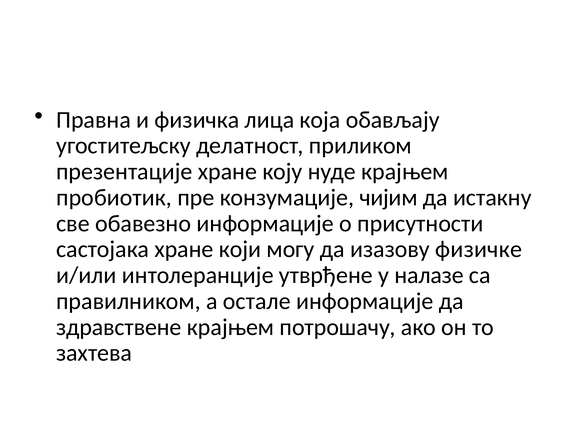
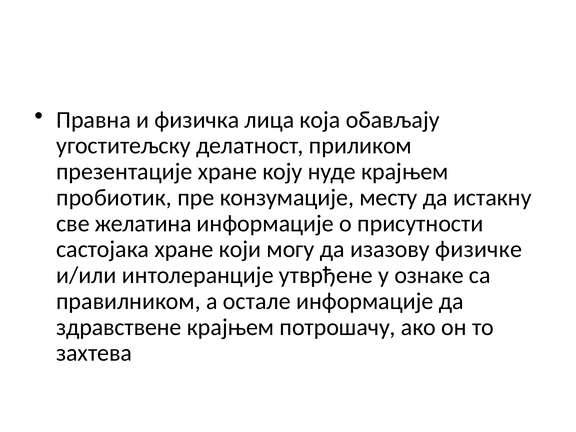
чијим: чијим -> месту (388, 198)
обавезно: обавезно -> жeлaтинa (143, 223)
налазе: налазе -> ознаке (429, 275)
